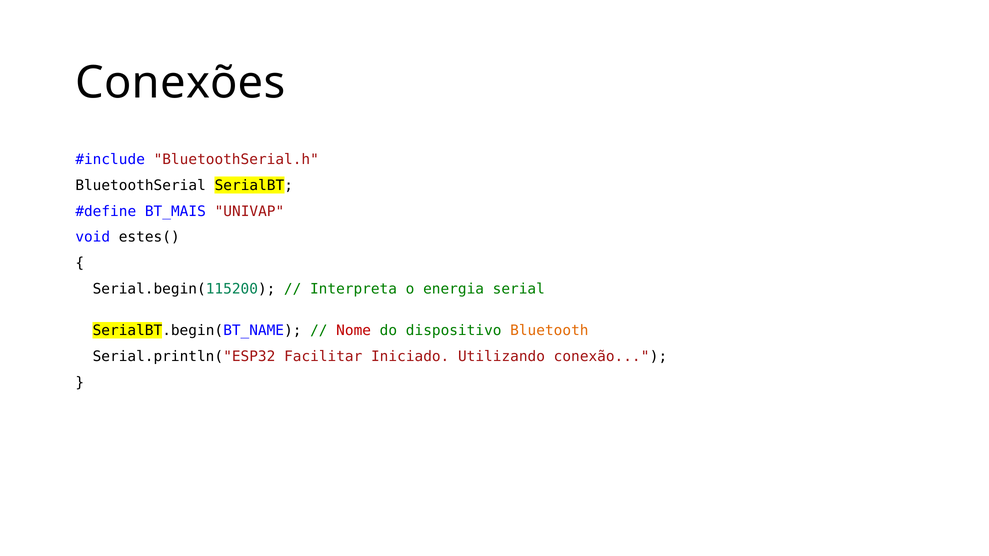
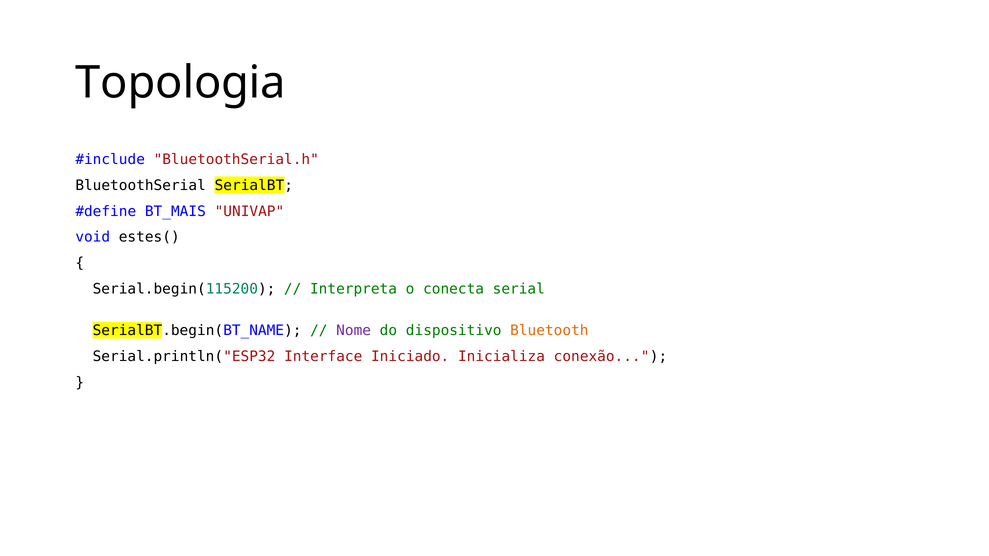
Conexões: Conexões -> Topologia (181, 83)
energia: energia -> conecta (454, 289)
Nome colour: red -> purple (354, 331)
Facilitar: Facilitar -> Interface (323, 357)
Utilizando: Utilizando -> Inicializa (502, 357)
